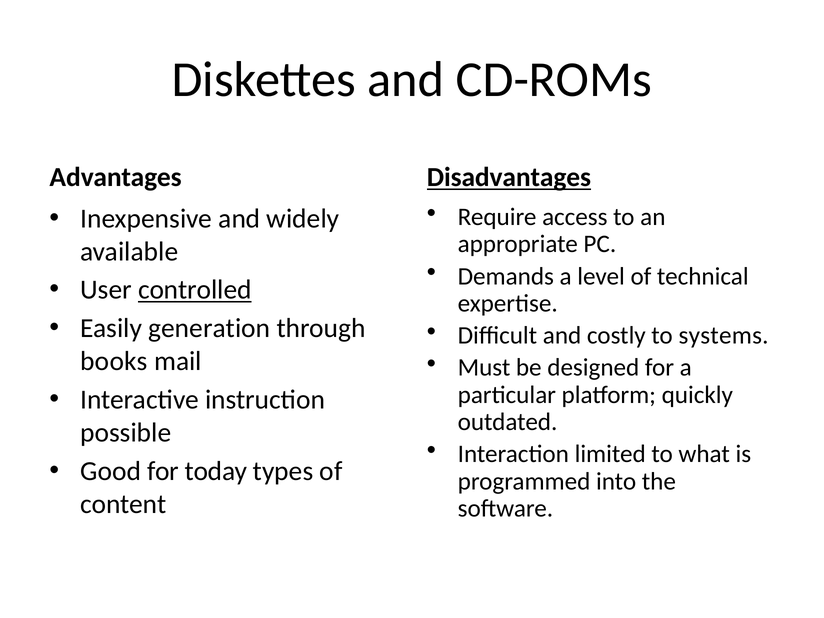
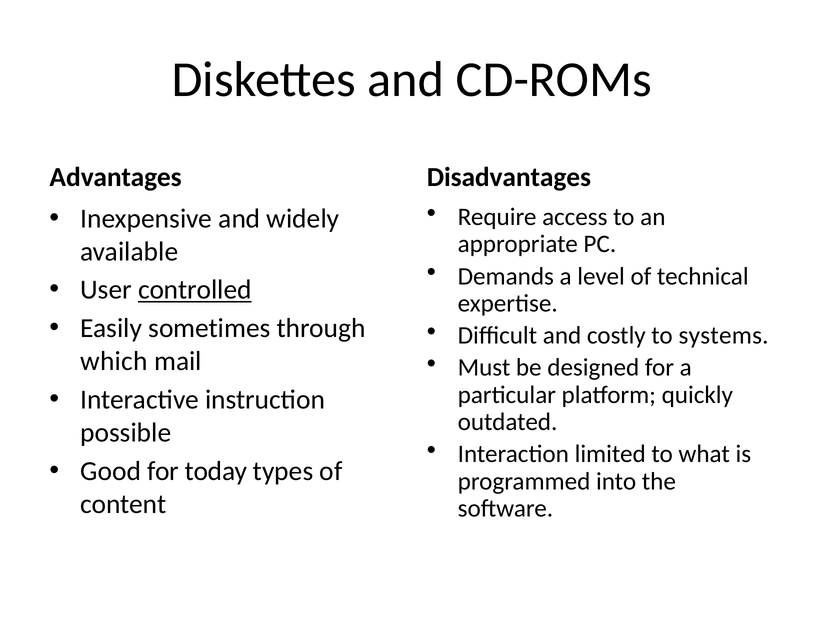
Disadvantages underline: present -> none (509, 177)
generation: generation -> sometimes (209, 328)
books: books -> which (114, 361)
